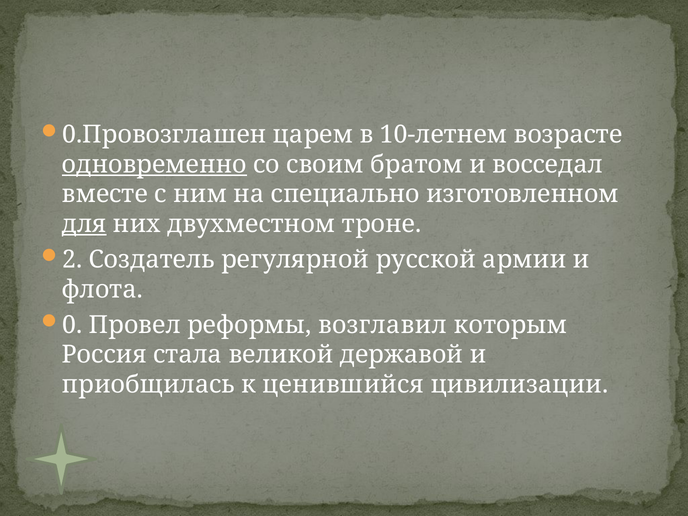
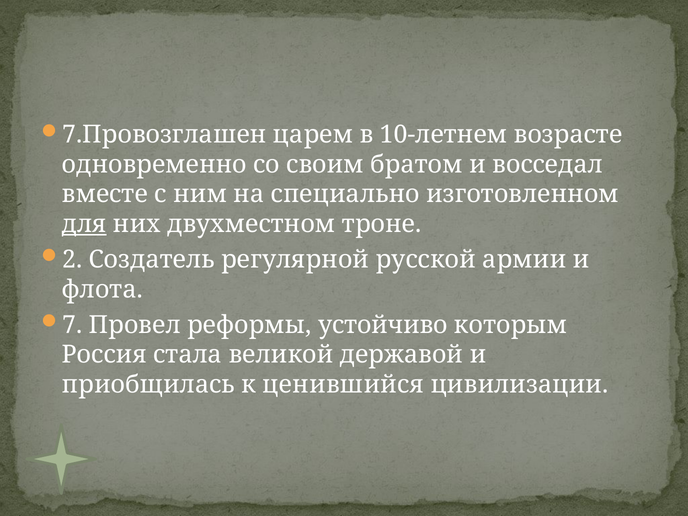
0.Провозглашен: 0.Провозглашен -> 7.Провозглашен (164, 135)
одновременно underline: present -> none (154, 164)
0: 0 -> 7 (72, 325)
возглавил: возглавил -> устойчиво (383, 325)
